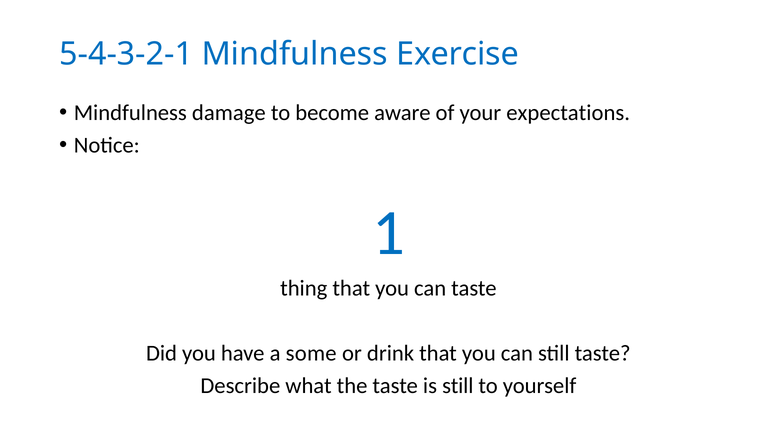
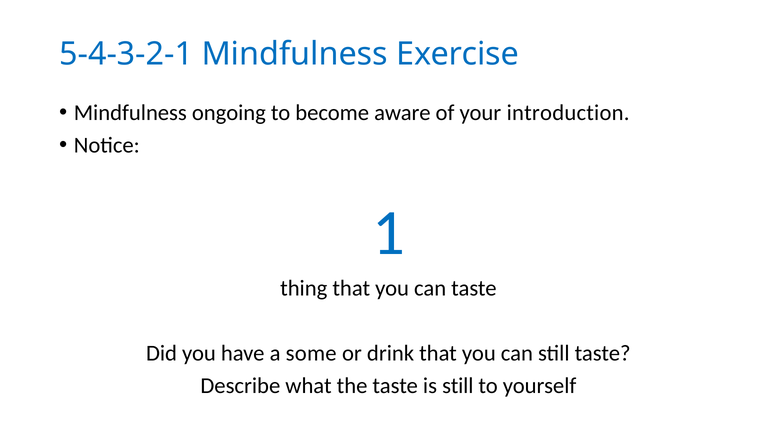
damage: damage -> ongoing (229, 113)
expectations: expectations -> introduction (568, 113)
